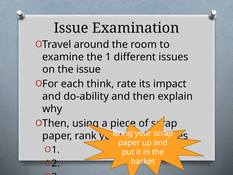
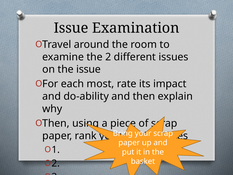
1: 1 -> 2 (108, 57)
think: think -> most (100, 84)
